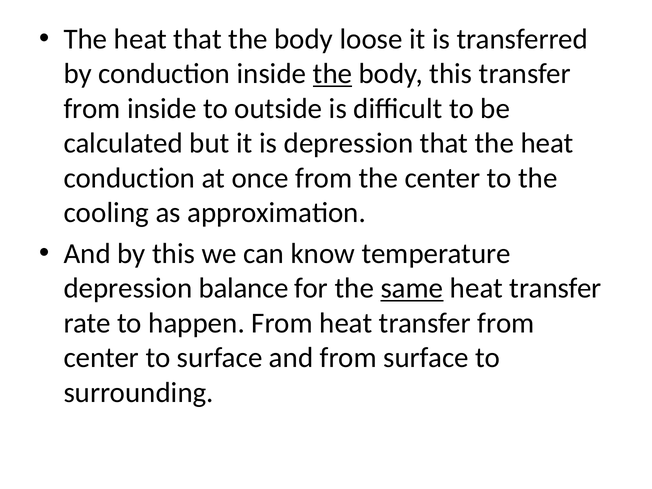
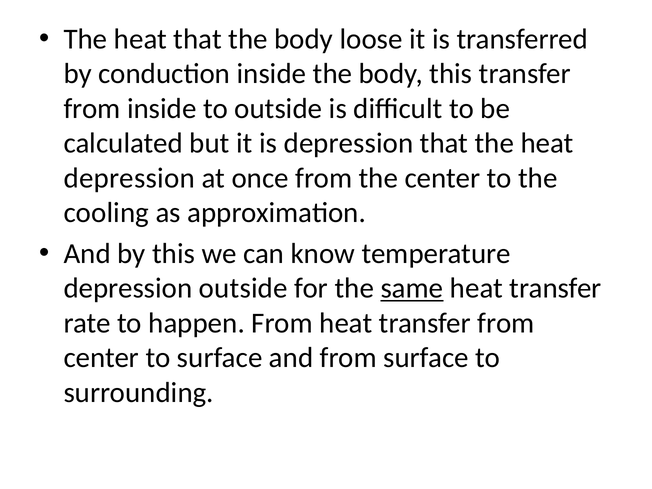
the underline: present -> none (333, 74)
conduction: conduction -> depression (129, 178)
depression balance: balance -> outside (243, 288)
